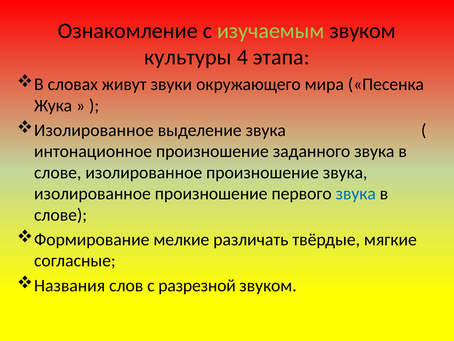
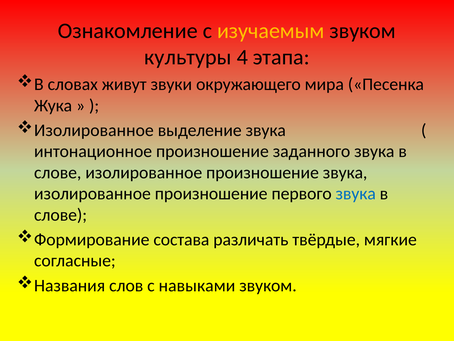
изучаемым colour: light green -> yellow (271, 31)
мелкие: мелкие -> состава (181, 239)
разрезной: разрезной -> навыками (197, 285)
